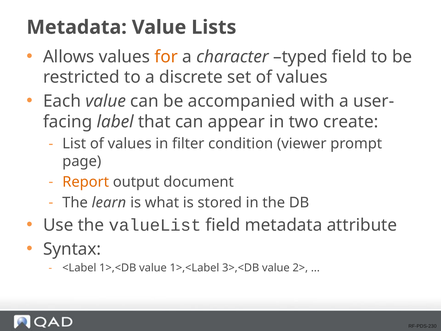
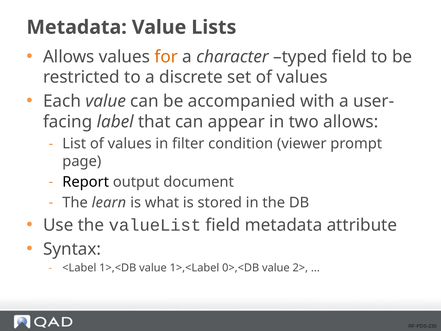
two create: create -> allows (351, 122)
Report colour: orange -> black (86, 182)
3>,<DB: 3>,<DB -> 0>,<DB (241, 268)
